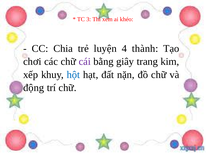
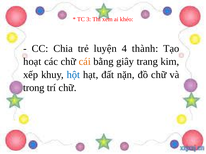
chơi: chơi -> hoạt (32, 62)
cái colour: purple -> orange (85, 62)
động: động -> trong (34, 88)
